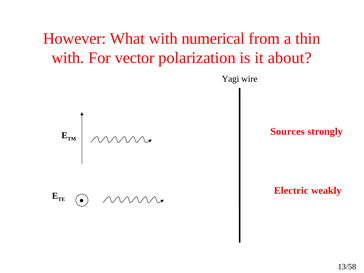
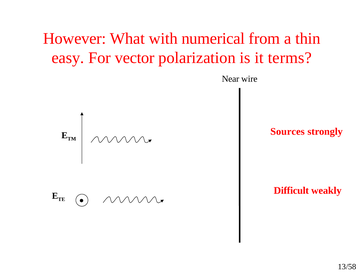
with: with -> easy (68, 58)
about: about -> terms (290, 58)
Yagi: Yagi -> Near (231, 79)
Electric: Electric -> Difficult (291, 191)
